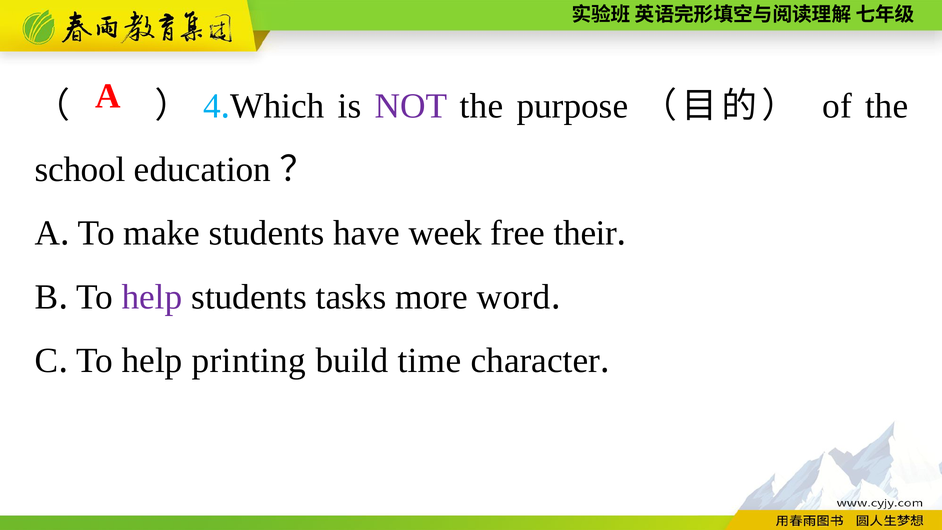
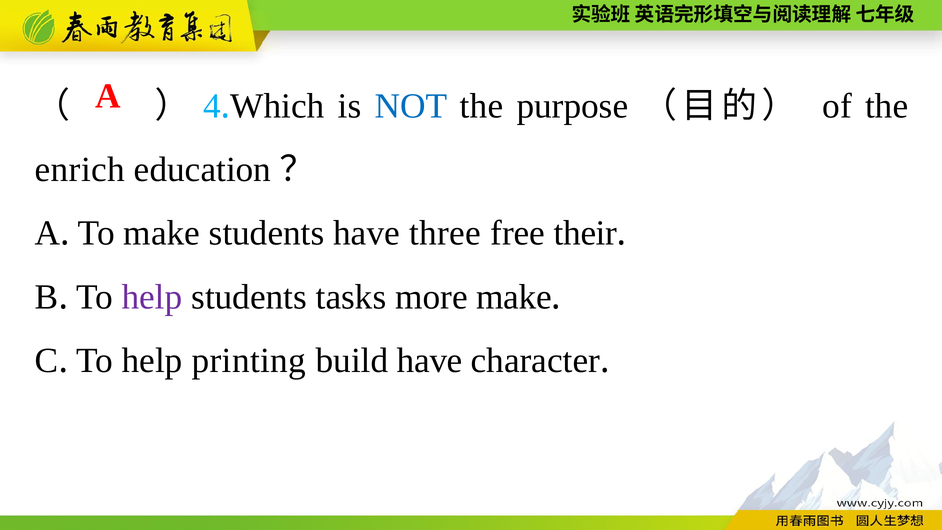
NOT colour: purple -> blue (411, 106)
school: school -> enrich (80, 170)
week: week -> three (445, 233)
more word: word -> make (514, 297)
build time: time -> have (430, 360)
